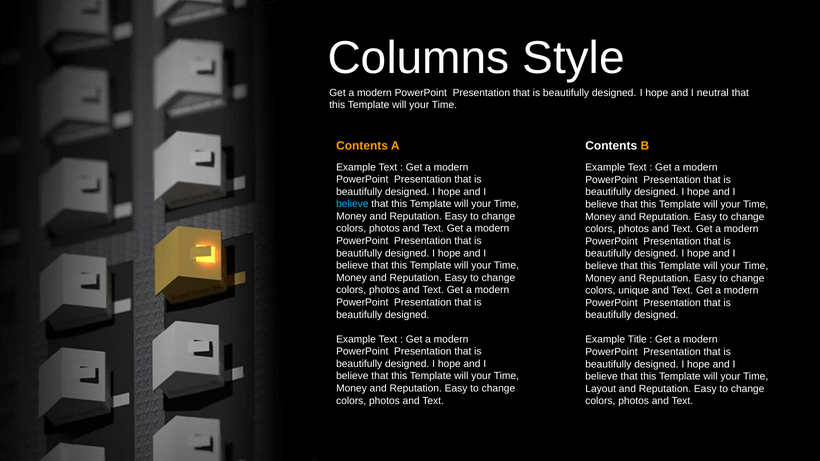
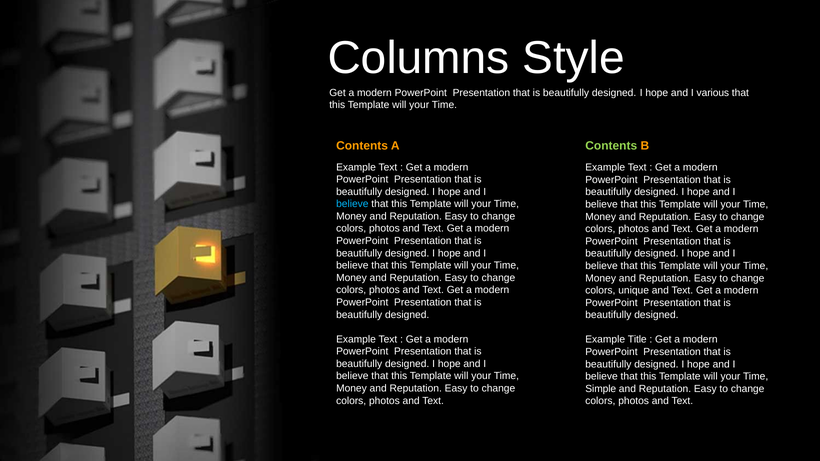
neutral: neutral -> various (713, 93)
Contents colour: white -> light green (611, 146)
Layout: Layout -> Simple (601, 389)
